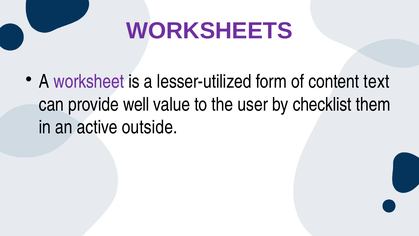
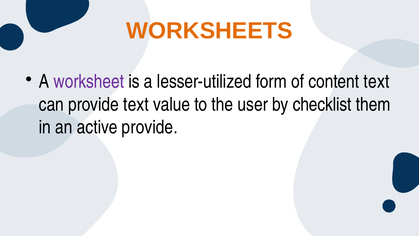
WORKSHEETS colour: purple -> orange (209, 31)
provide well: well -> text (136, 104)
active outside: outside -> provide (150, 127)
